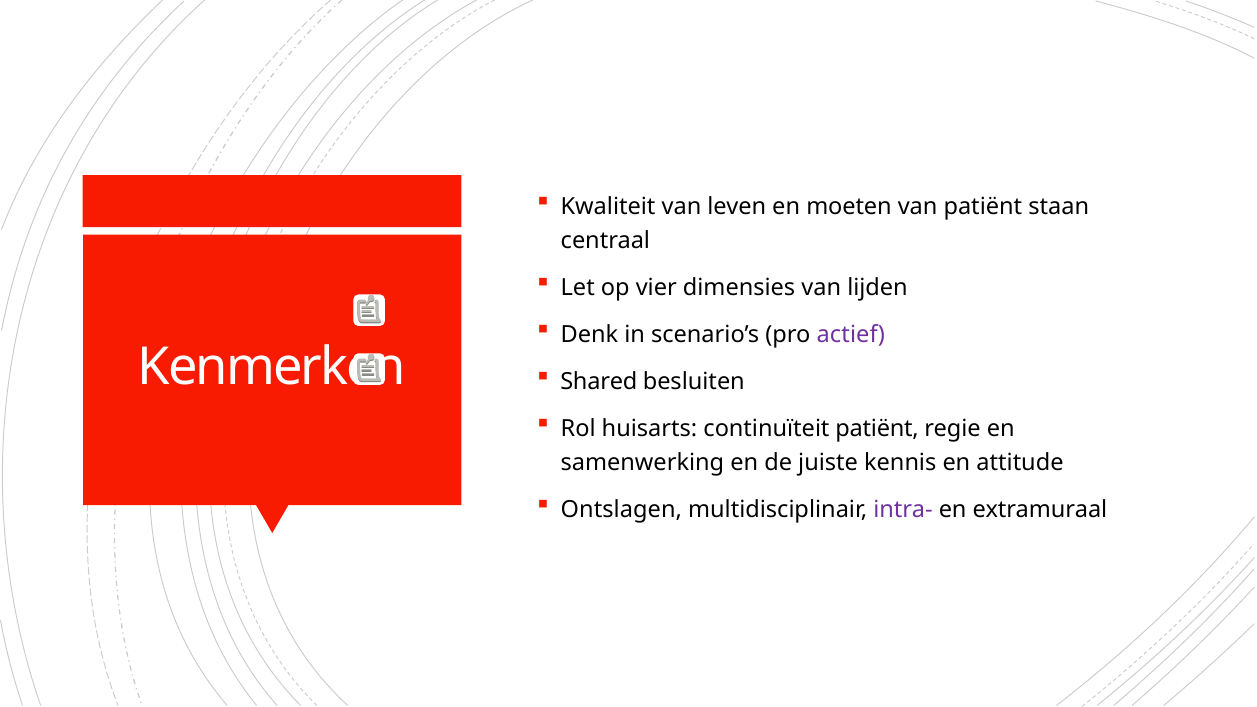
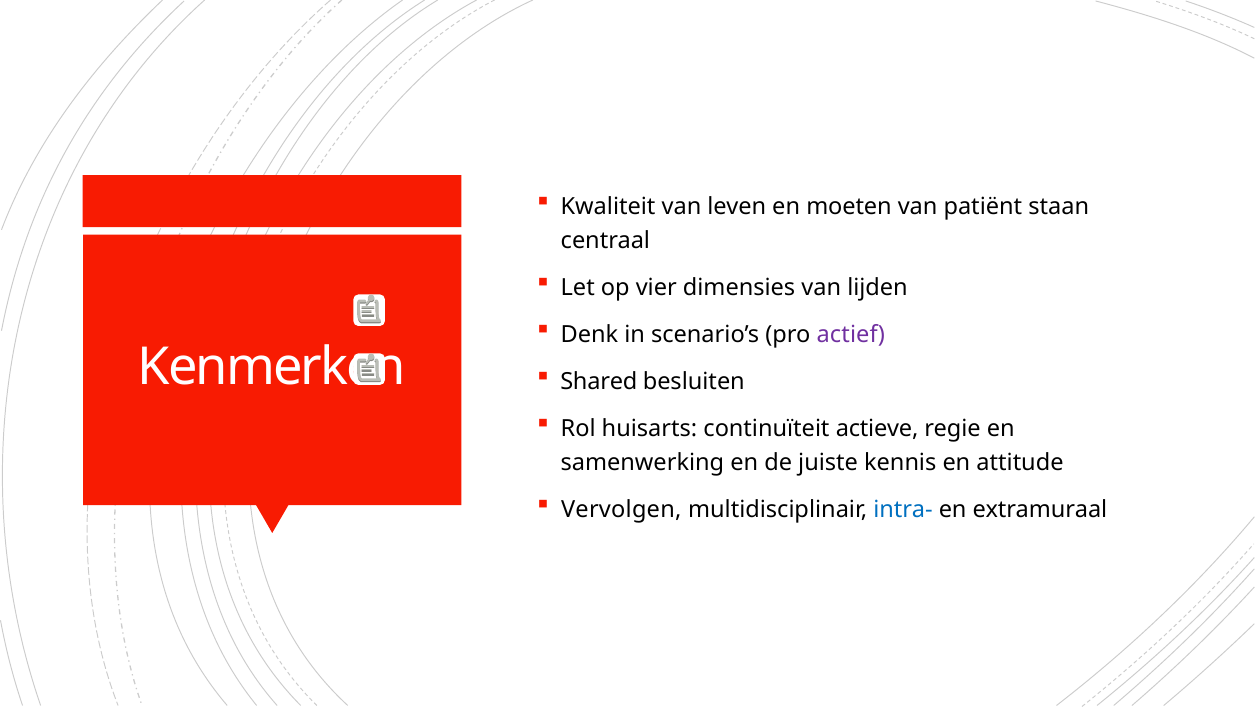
continuïteit patiënt: patiënt -> actieve (877, 428)
Ontslagen: Ontslagen -> Vervolgen (621, 509)
intra- colour: purple -> blue (903, 509)
